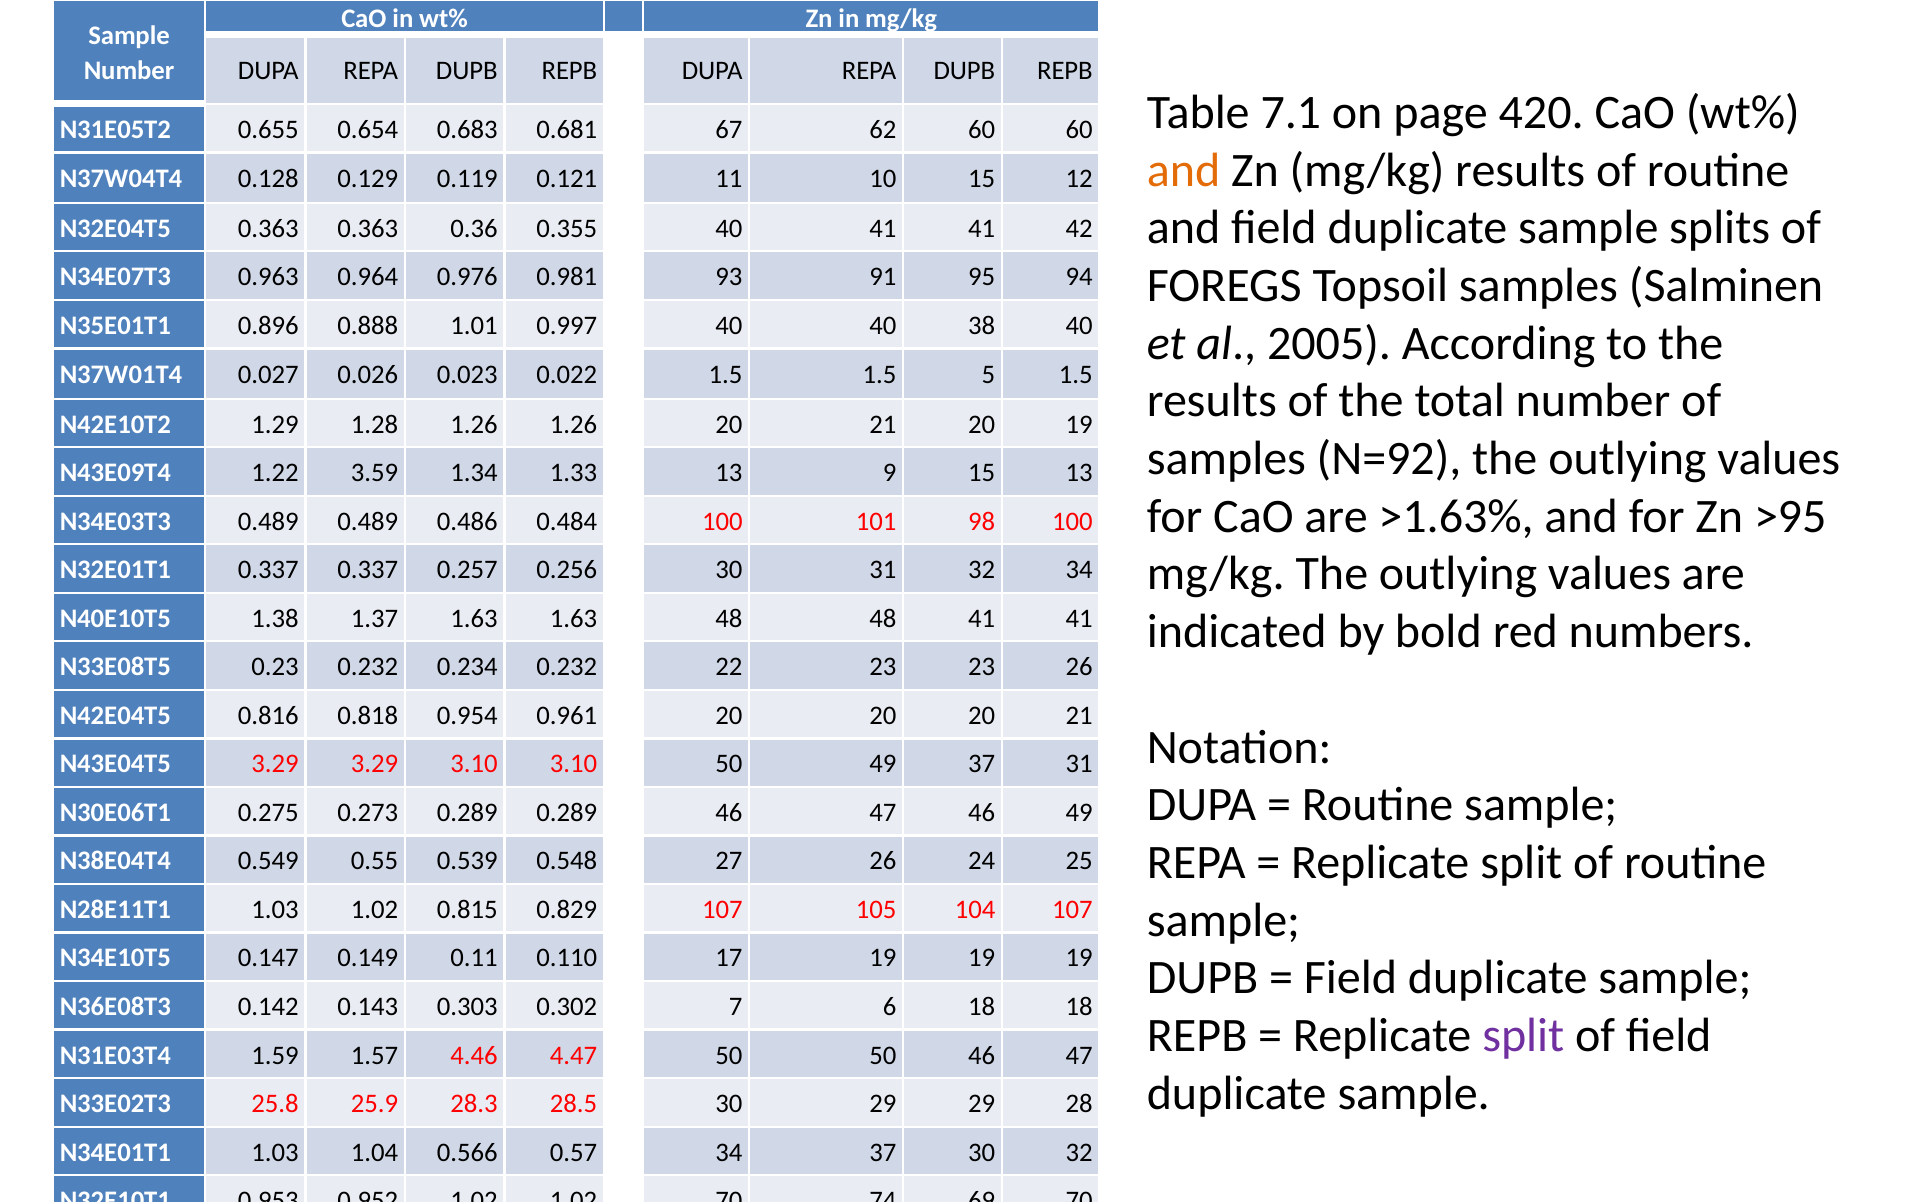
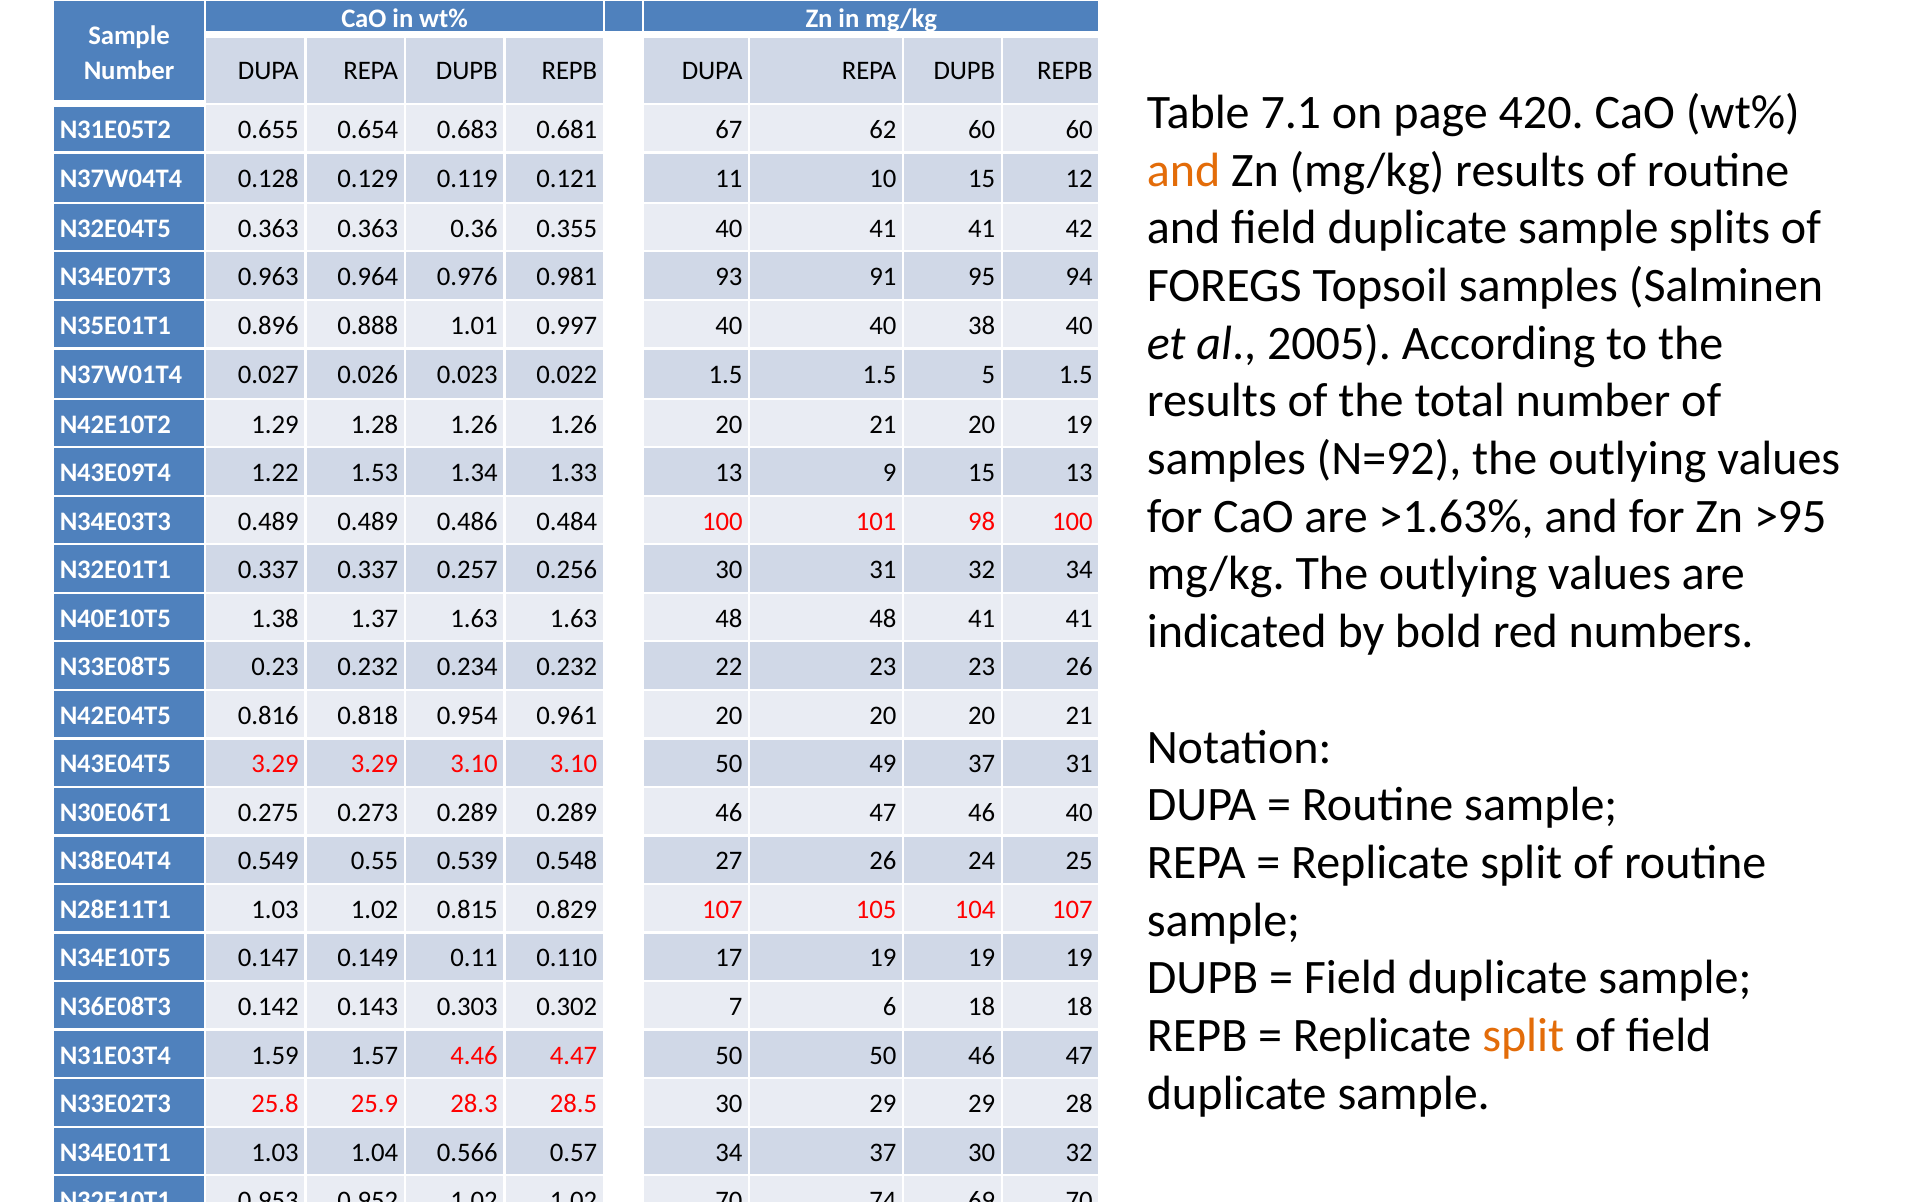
3.59: 3.59 -> 1.53 (375, 473)
46 49: 49 -> 40 (1079, 812)
split colour: purple -> orange (1523, 1036)
